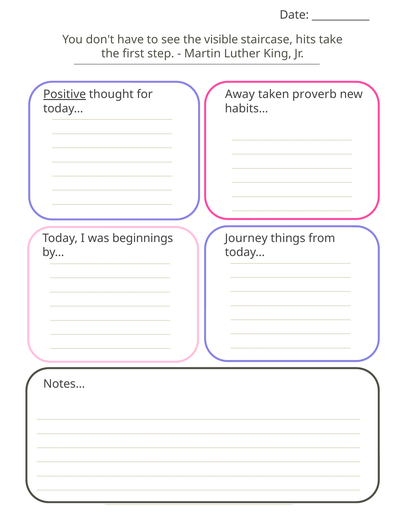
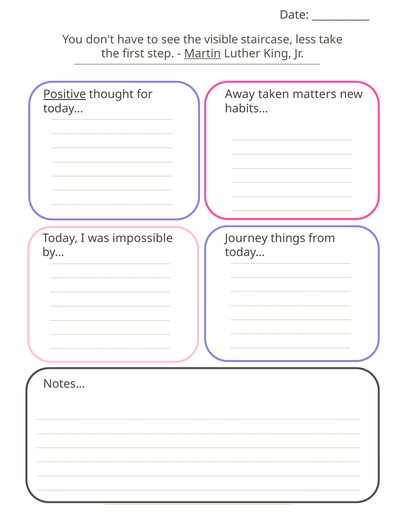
hits: hits -> less (306, 39)
Martin underline: none -> present (203, 54)
proverb: proverb -> matters (314, 94)
beginnings: beginnings -> impossible (143, 238)
